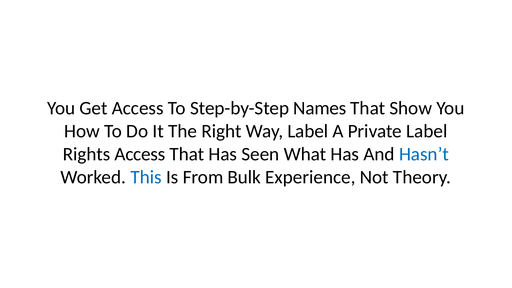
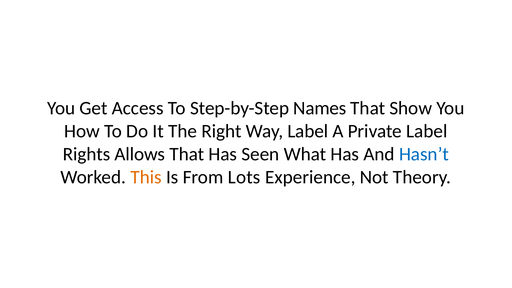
Rights Access: Access -> Allows (140, 154)
This colour: blue -> orange (146, 177)
Bulk: Bulk -> Lots (244, 177)
